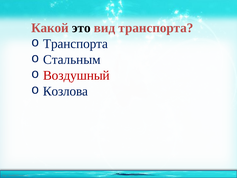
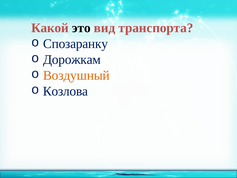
Транспорта: Транспорта -> Спозаранку (76, 44)
Стальным: Стальным -> Дорожкам (72, 60)
Воздушный colour: red -> orange (76, 75)
